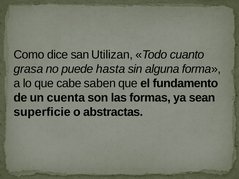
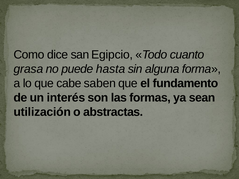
Utilizan: Utilizan -> Egipcio (112, 55)
cuenta: cuenta -> interés (66, 98)
superficie: superficie -> utilización (42, 112)
